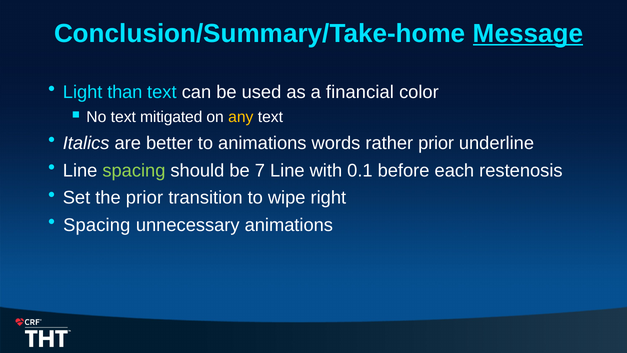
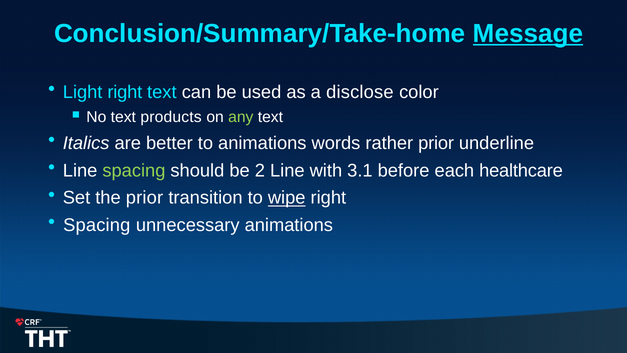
Light than: than -> right (125, 92)
financial: financial -> disclose (360, 92)
mitigated: mitigated -> products (171, 117)
any colour: yellow -> light green (241, 117)
7: 7 -> 2 (260, 170)
0.1: 0.1 -> 3.1 (360, 170)
restenosis: restenosis -> healthcare (521, 170)
wipe underline: none -> present (287, 198)
